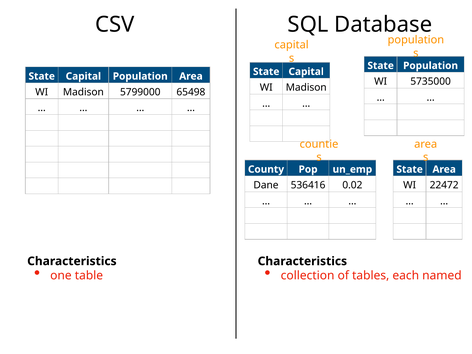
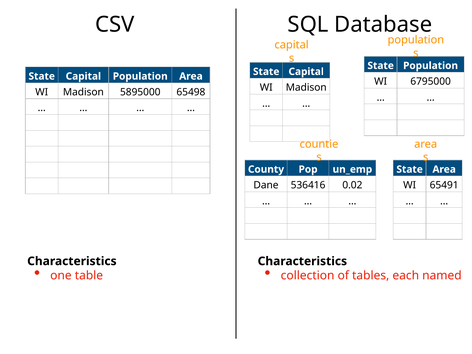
5735000: 5735000 -> 6795000 (431, 82)
5799000: 5799000 -> 5895000 (140, 92)
22472: 22472 -> 65491 (444, 185)
